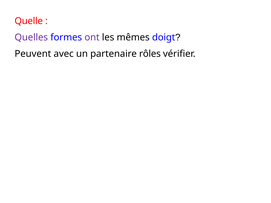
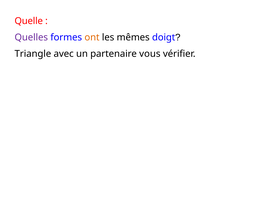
ont colour: purple -> orange (92, 37)
Peuvent: Peuvent -> Triangle (33, 54)
rôles: rôles -> vous (150, 54)
